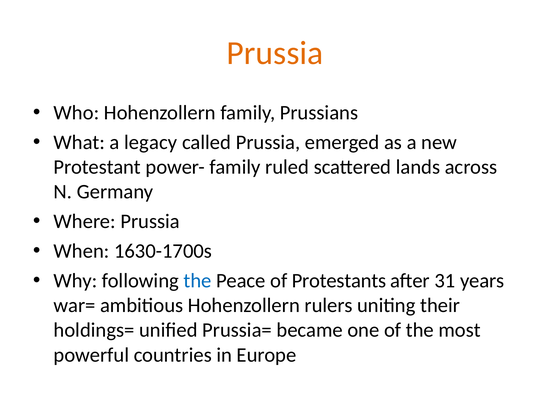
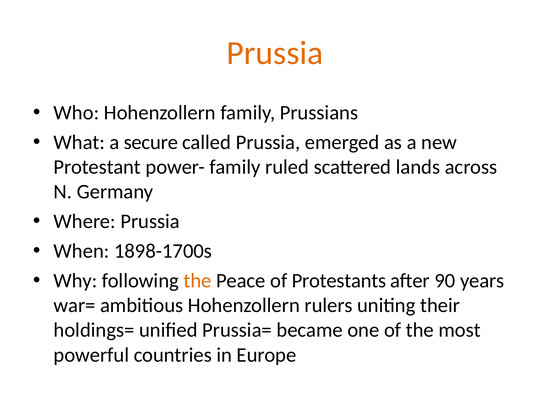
legacy: legacy -> secure (151, 142)
1630-1700s: 1630-1700s -> 1898-1700s (163, 251)
the colour: blue -> orange (198, 281)
31: 31 -> 90 (445, 281)
